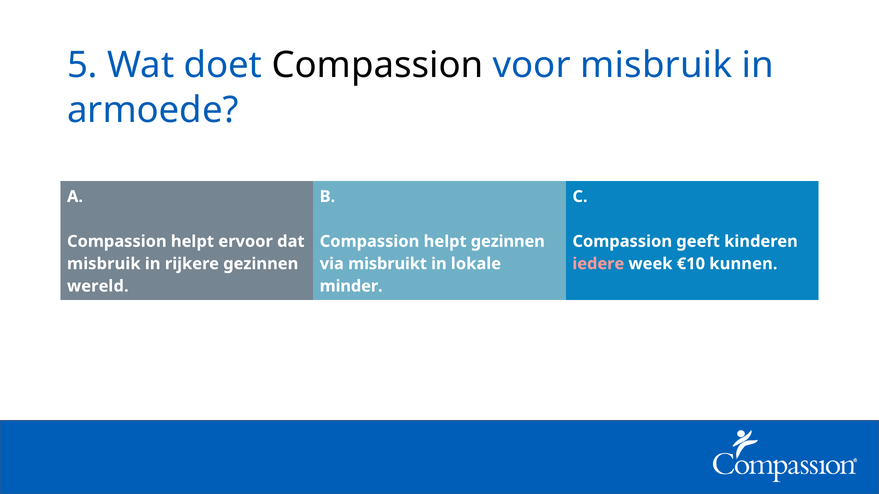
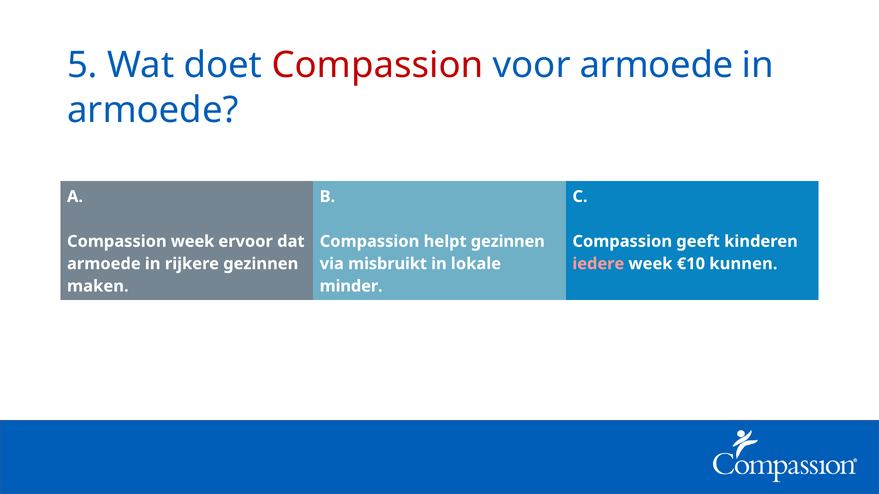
Compassion colour: black -> red (377, 65)
voor misbruik: misbruik -> armoede (656, 65)
helpt: helpt -> week (193, 242)
misbruik: misbruik -> armoede (104, 264)
wereld: wereld -> maken (98, 286)
